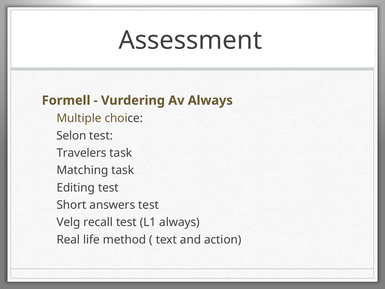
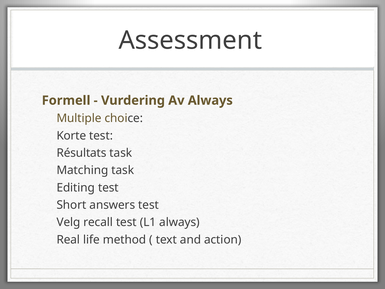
Selon: Selon -> Korte (71, 136)
Travelers: Travelers -> Résultats (82, 153)
